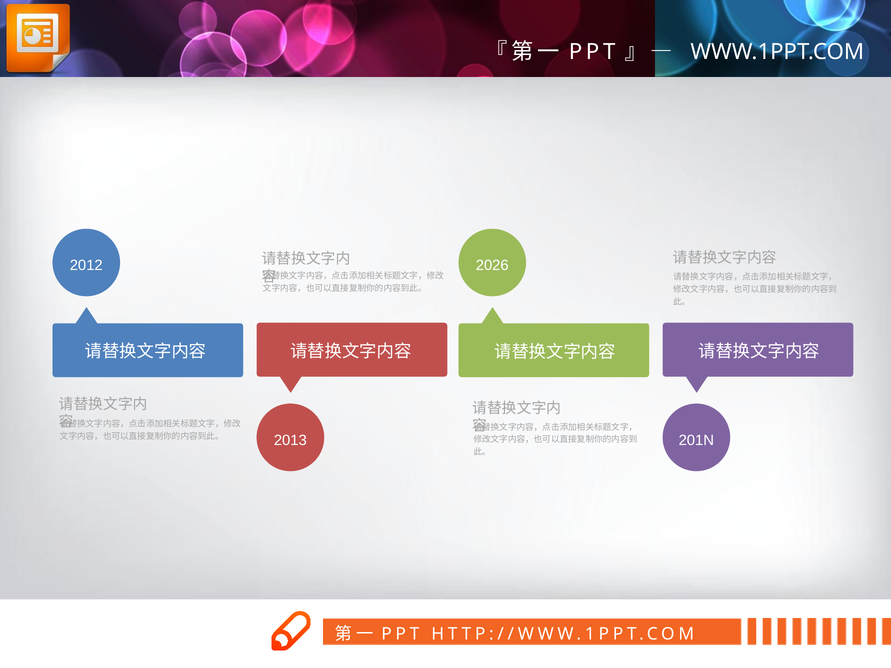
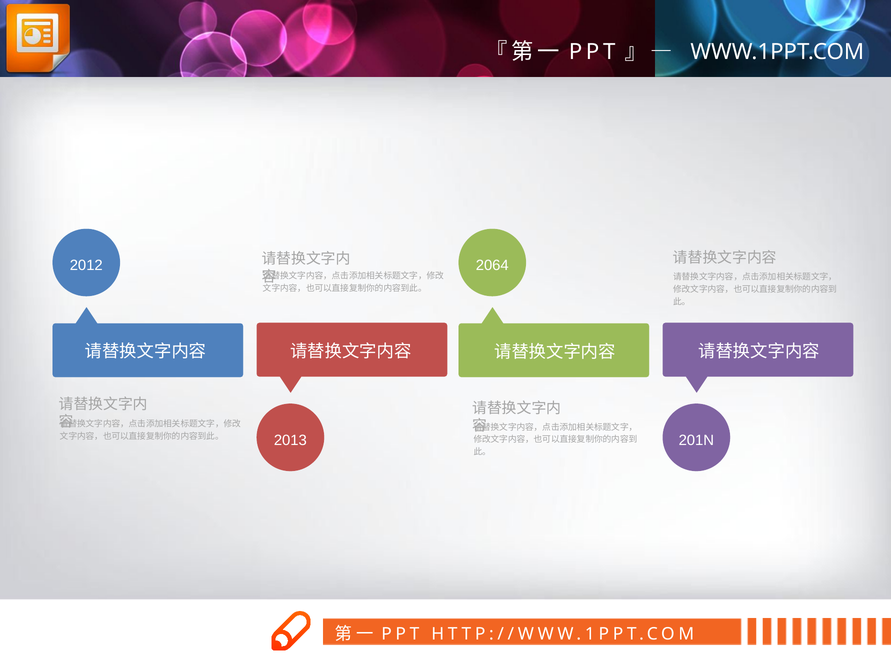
2026: 2026 -> 2064 (492, 265)
